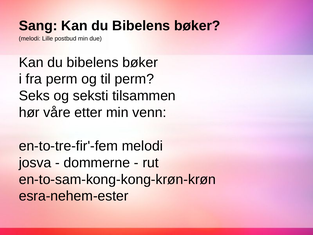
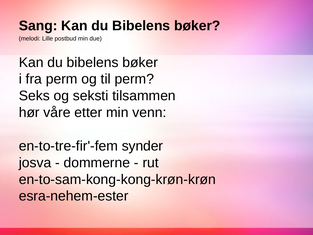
en-to-tre-fir'-fem melodi: melodi -> synder (142, 146)
